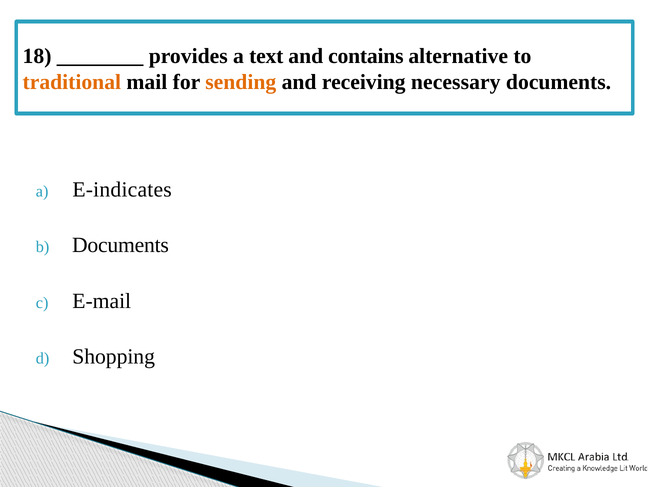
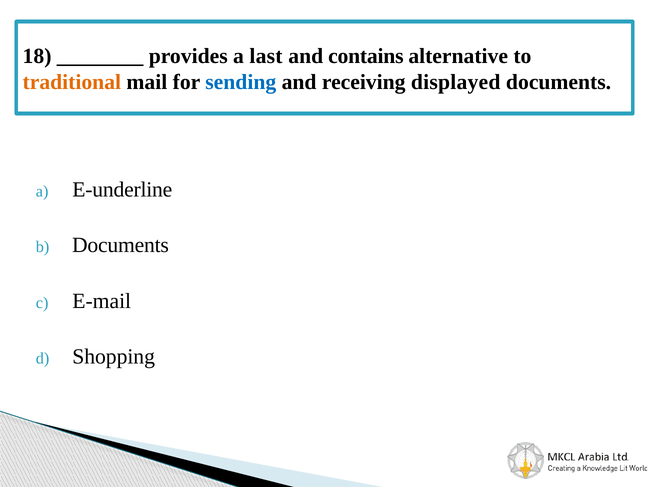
text: text -> last (266, 56)
sending colour: orange -> blue (241, 82)
necessary: necessary -> displayed (456, 82)
E-indicates: E-indicates -> E-underline (122, 190)
